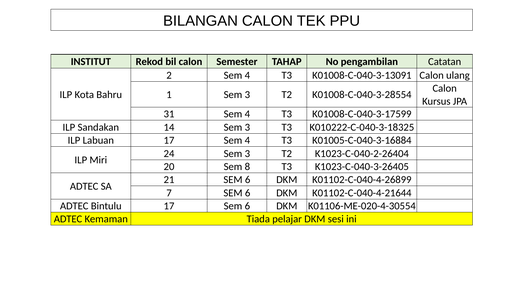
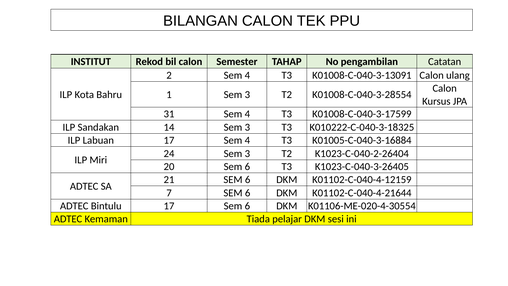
20 Sem 8: 8 -> 6 (247, 166)
K01102-C-040-4-26899: K01102-C-040-4-26899 -> K01102-C-040-4-12159 (362, 180)
